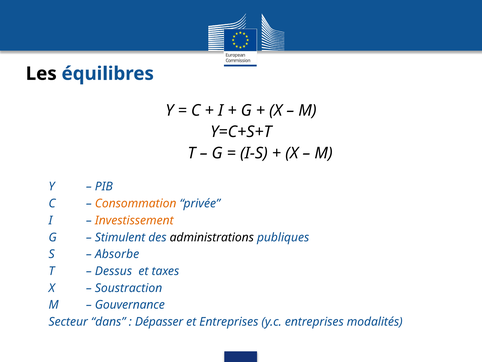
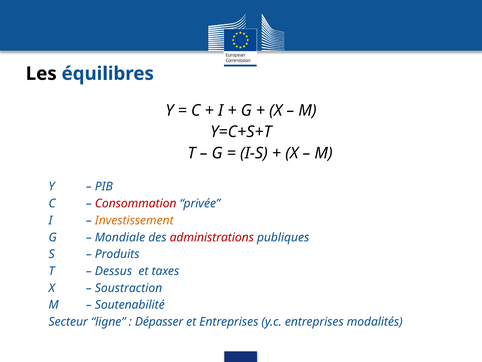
Consommation colour: orange -> red (136, 203)
Stimulent: Stimulent -> Mondiale (120, 237)
administrations colour: black -> red (212, 237)
Absorbe: Absorbe -> Produits (117, 254)
Gouvernance: Gouvernance -> Soutenabilité (130, 305)
dans: dans -> ligne (108, 321)
